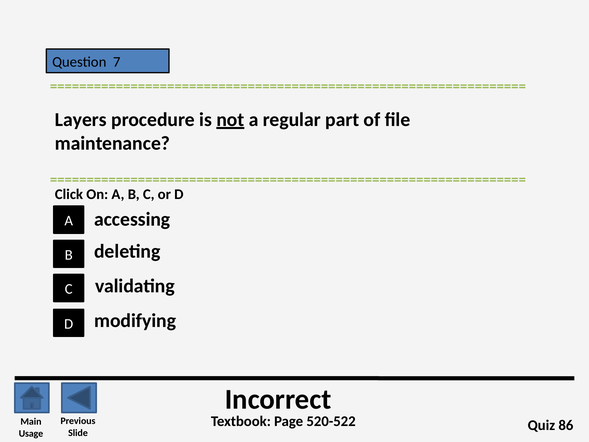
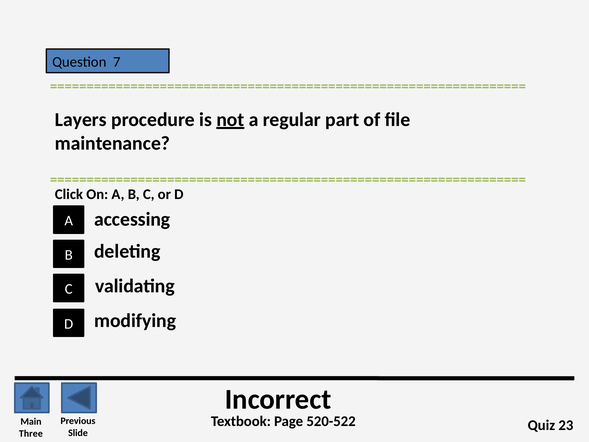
86: 86 -> 23 (566, 425)
Usage: Usage -> Three (31, 433)
